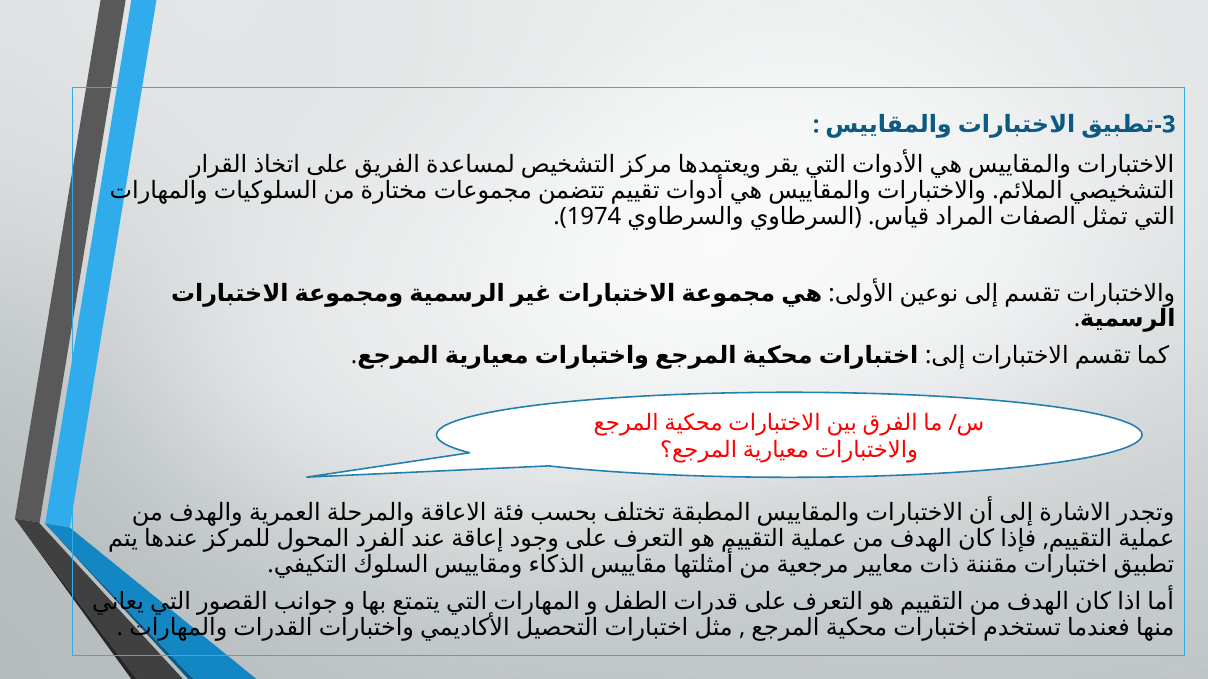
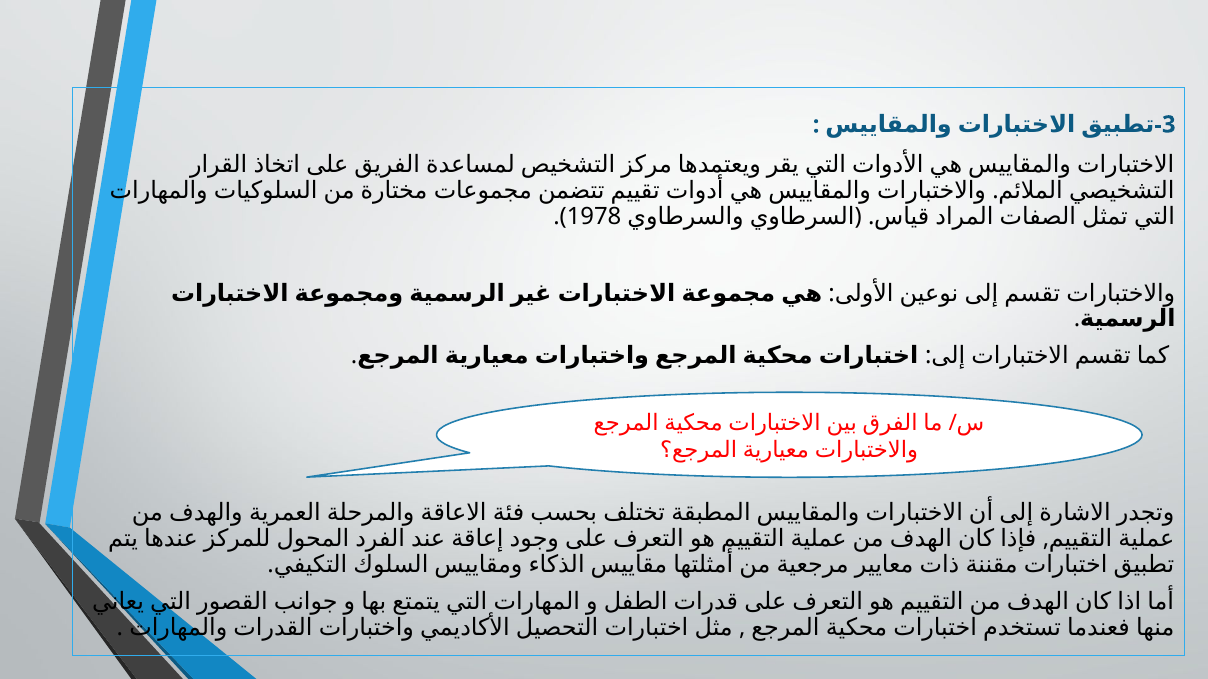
1974: 1974 -> 1978 (594, 216)
